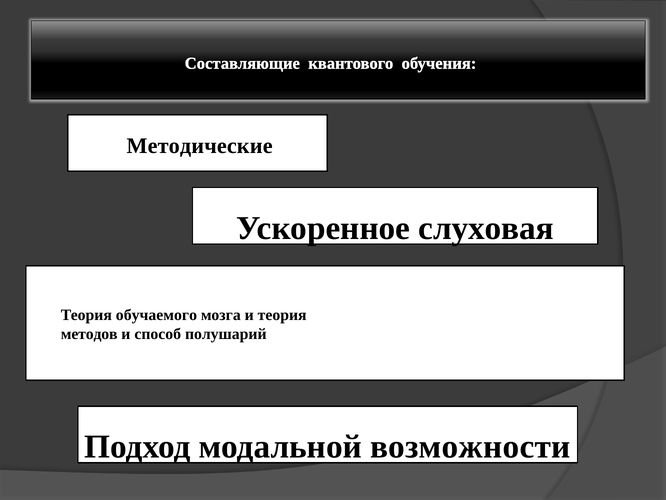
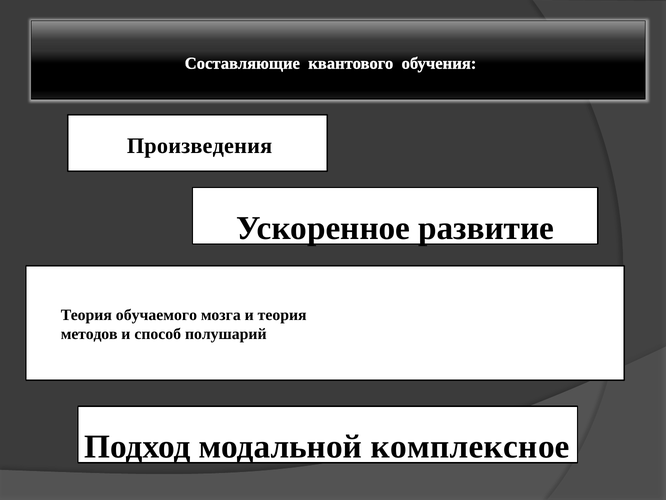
Методические: Методические -> Произведения (200, 146)
слуховая: слуховая -> развитие (486, 228)
возможности: возможности -> комплексное (470, 446)
